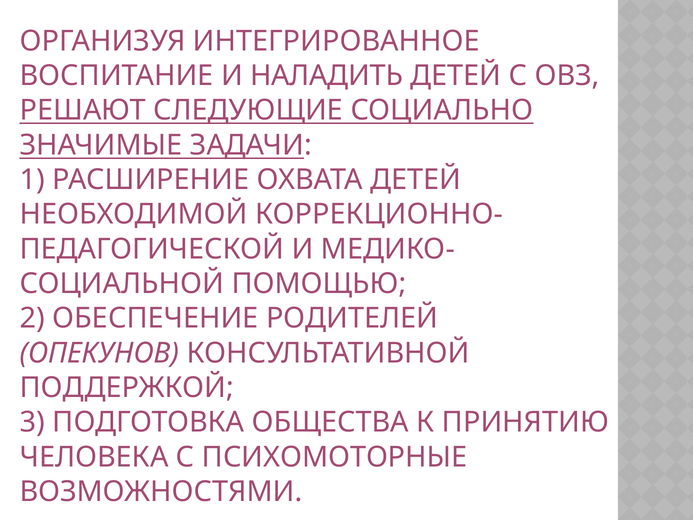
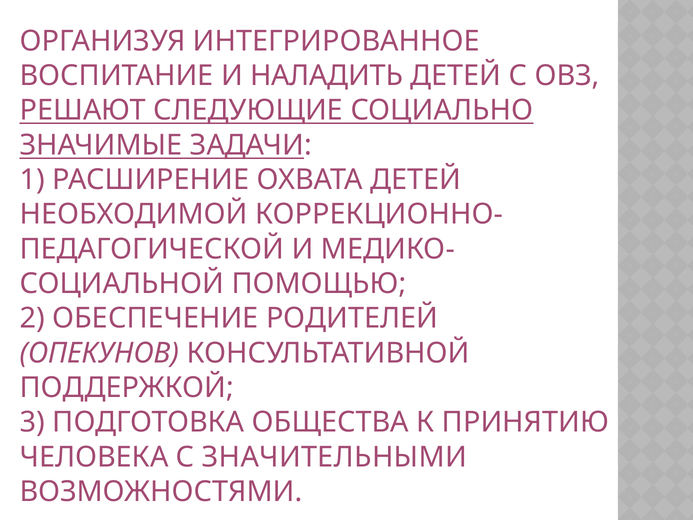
ПСИХОМОТОРНЫЕ: ПСИХОМОТОРНЫЕ -> ЗНАЧИТЕЛЬНЫМИ (334, 457)
